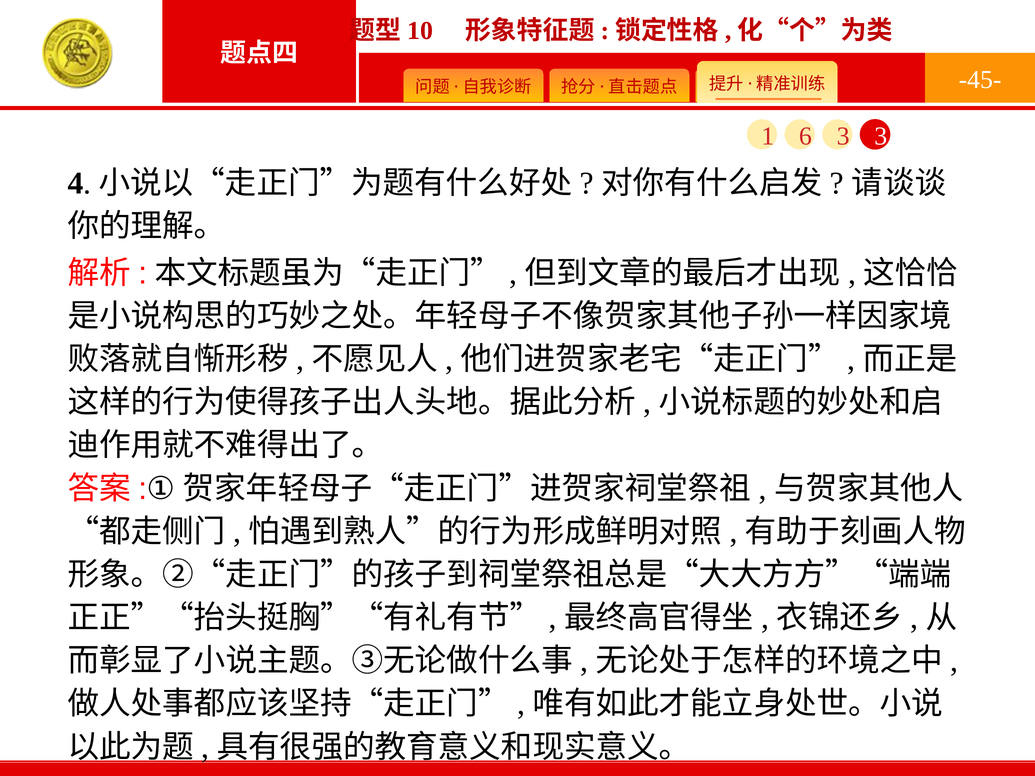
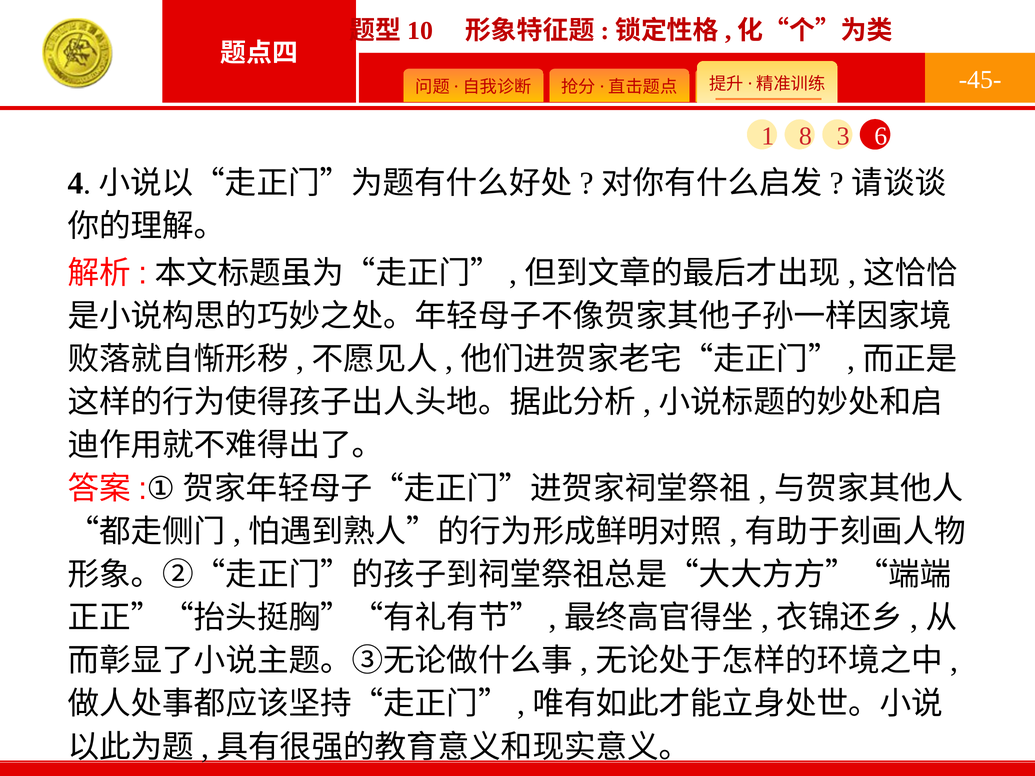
6: 6 -> 8 (805, 136)
3 3: 3 -> 6 (881, 136)
